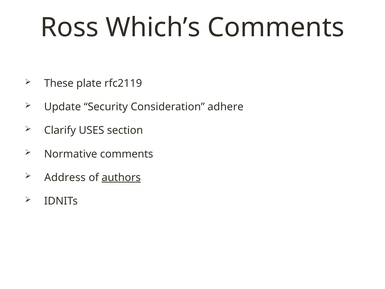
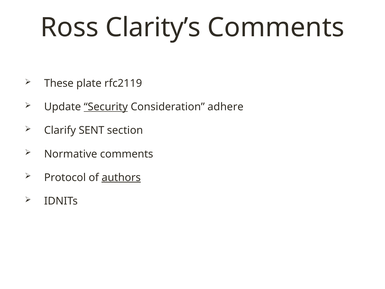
Which’s: Which’s -> Clarity’s (153, 27)
Security underline: none -> present (106, 107)
USES: USES -> SENT (92, 130)
Address: Address -> Protocol (65, 177)
